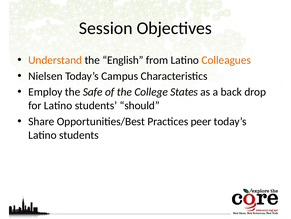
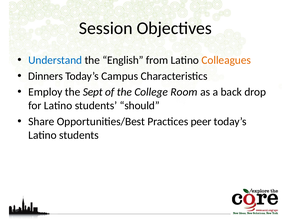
Understand colour: orange -> blue (55, 60)
Nielsen: Nielsen -> Dinners (46, 76)
Safe: Safe -> Sept (93, 92)
States: States -> Room (184, 92)
